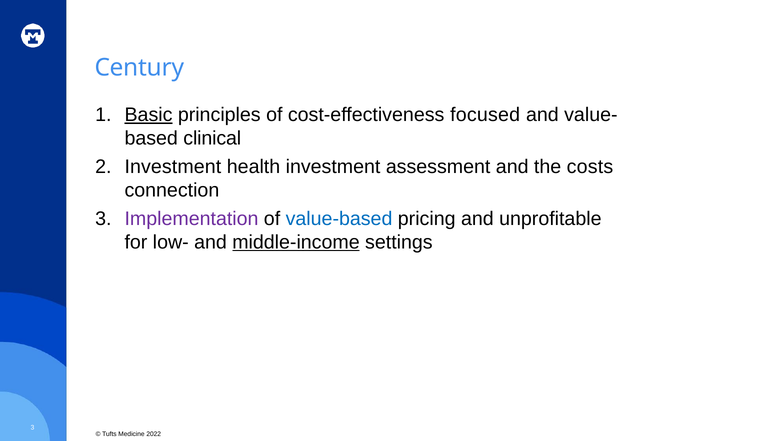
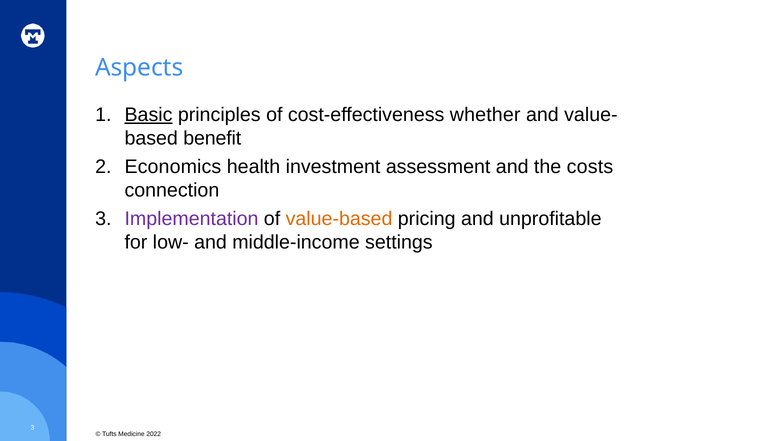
Century: Century -> Aspects (139, 68)
focused: focused -> whether (485, 115)
clinical: clinical -> benefit (212, 138)
Investment: Investment -> Economics (173, 167)
value-based colour: blue -> orange (339, 219)
middle-income underline: present -> none (296, 242)
